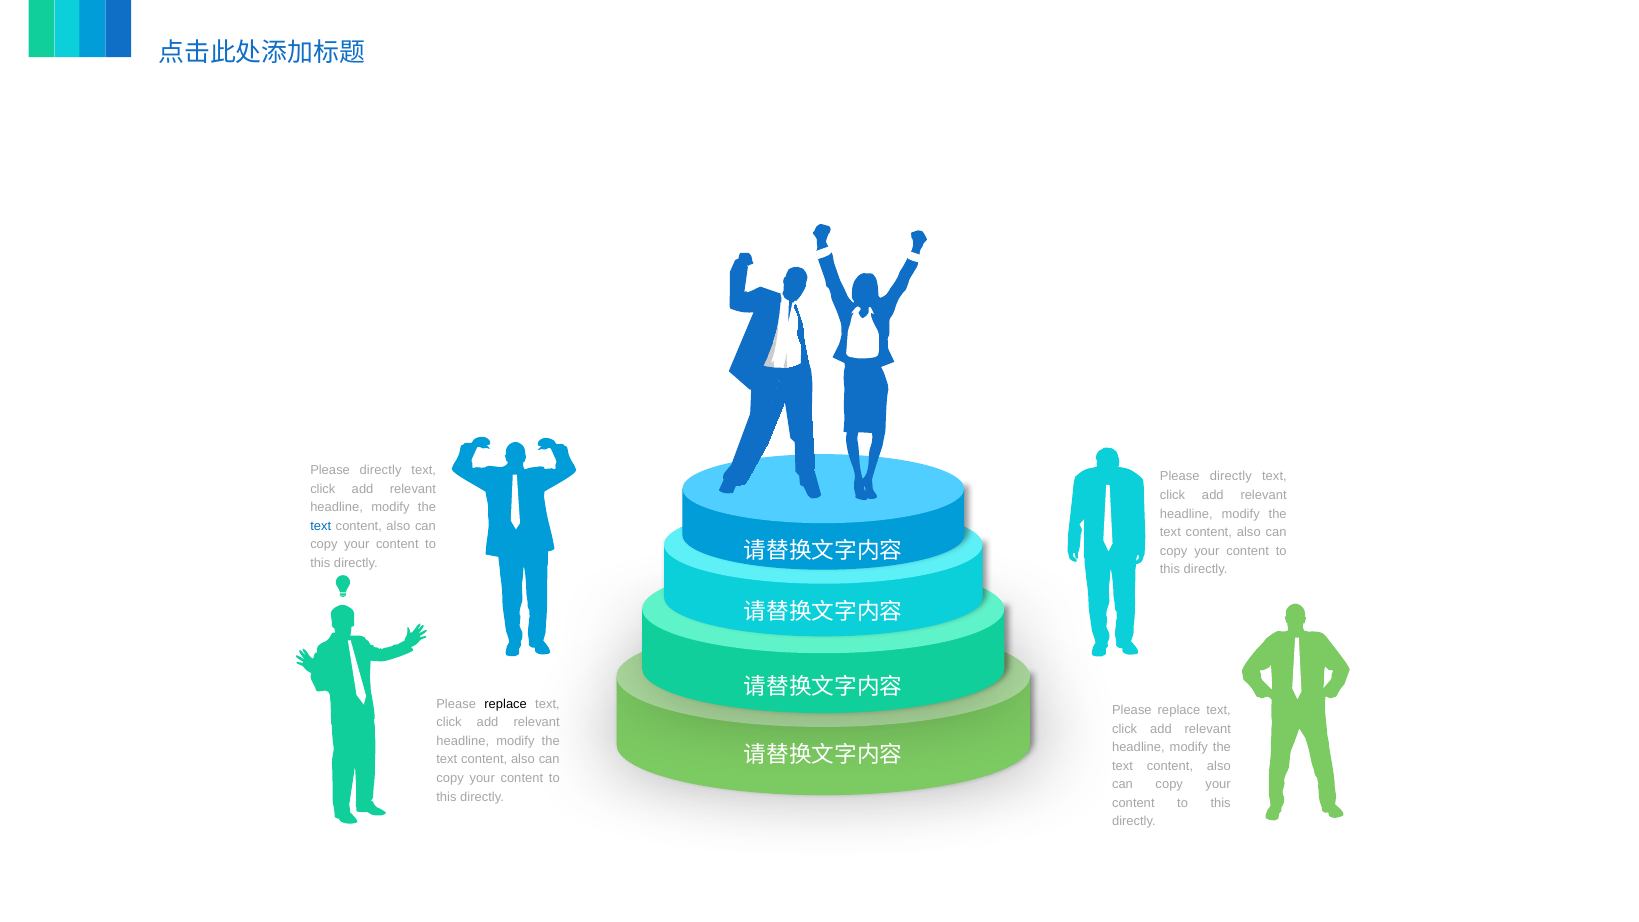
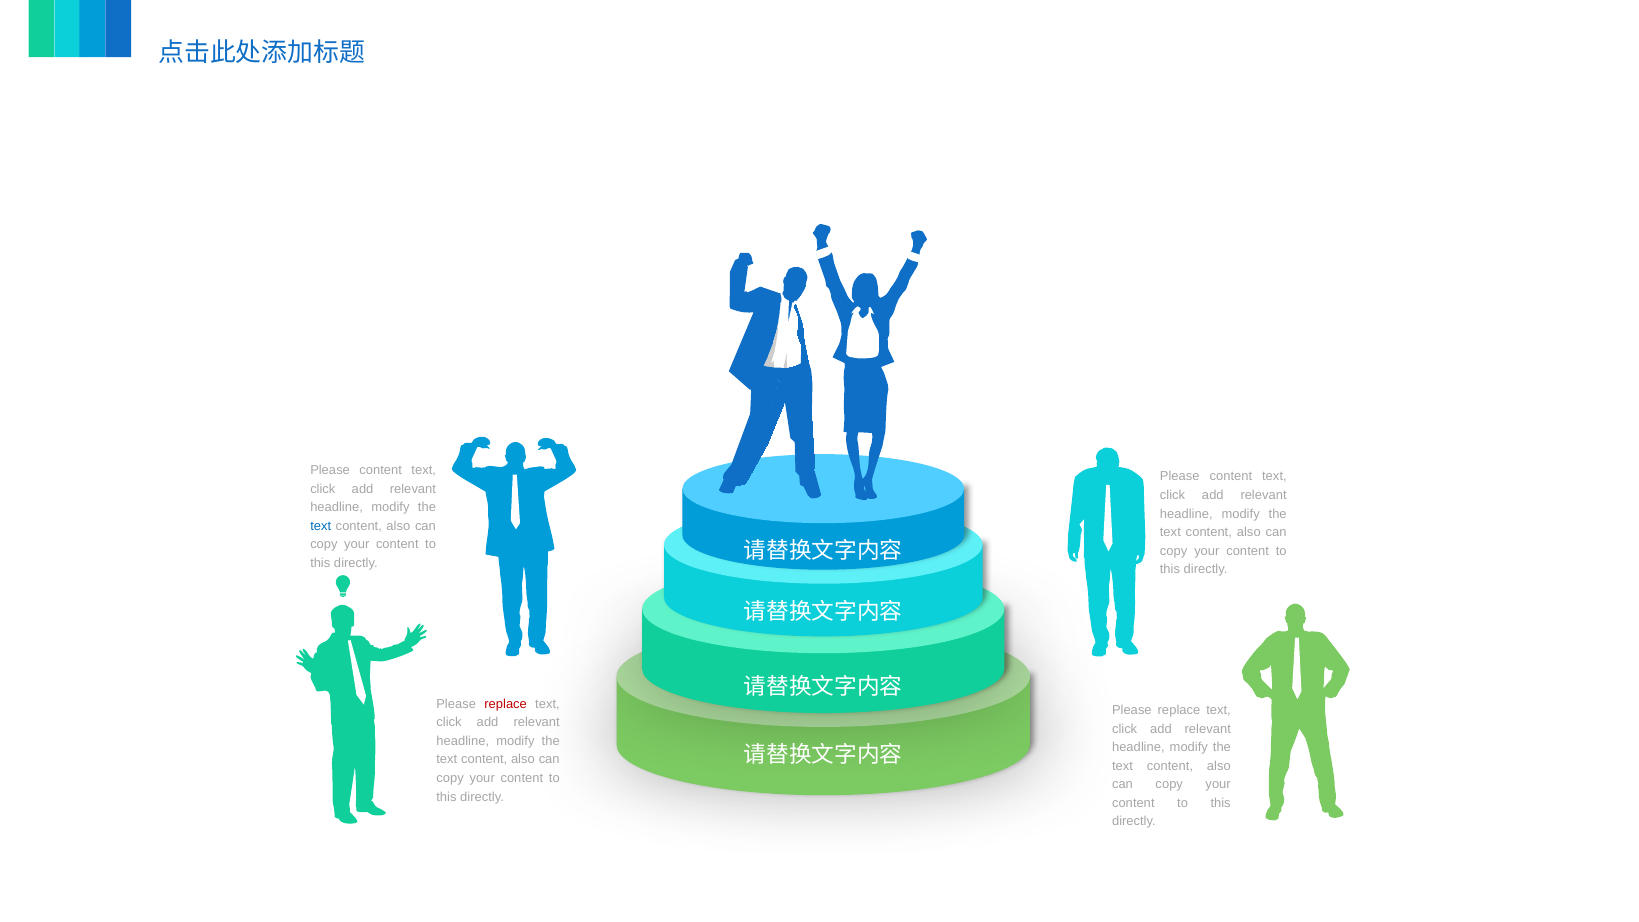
directly: directly -> content (381, 470)
directly: directly -> content (1231, 477)
replace colour: black -> red (506, 704)
